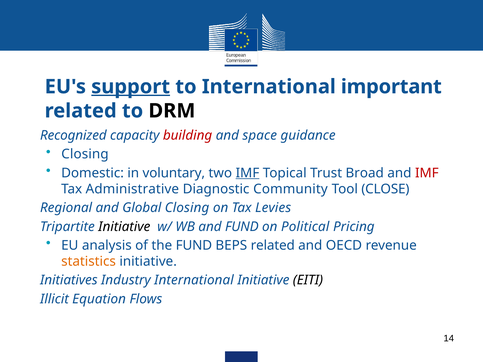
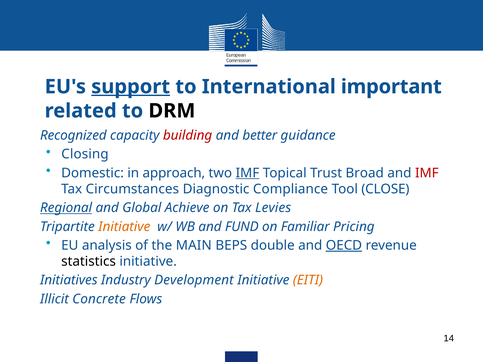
space: space -> better (260, 135)
voluntary: voluntary -> approach (174, 173)
Administrative: Administrative -> Circumstances (132, 189)
Community: Community -> Compliance (291, 189)
Regional underline: none -> present (66, 208)
Global Closing: Closing -> Achieve (187, 208)
Initiative colour: black -> orange (124, 227)
Political: Political -> Familiar (305, 227)
the FUND: FUND -> MAIN (194, 246)
BEPS related: related -> double (273, 246)
OECD underline: none -> present (344, 246)
statistics colour: orange -> black (89, 262)
Industry International: International -> Development (194, 280)
EITI colour: black -> orange (308, 280)
Equation: Equation -> Concrete (99, 299)
